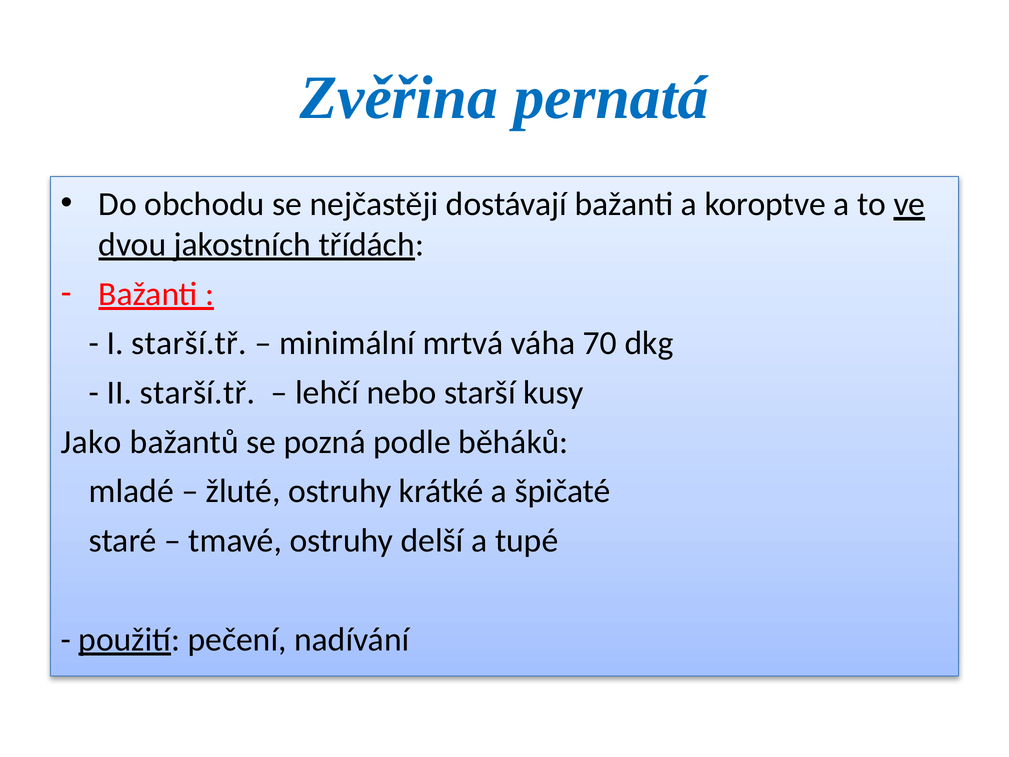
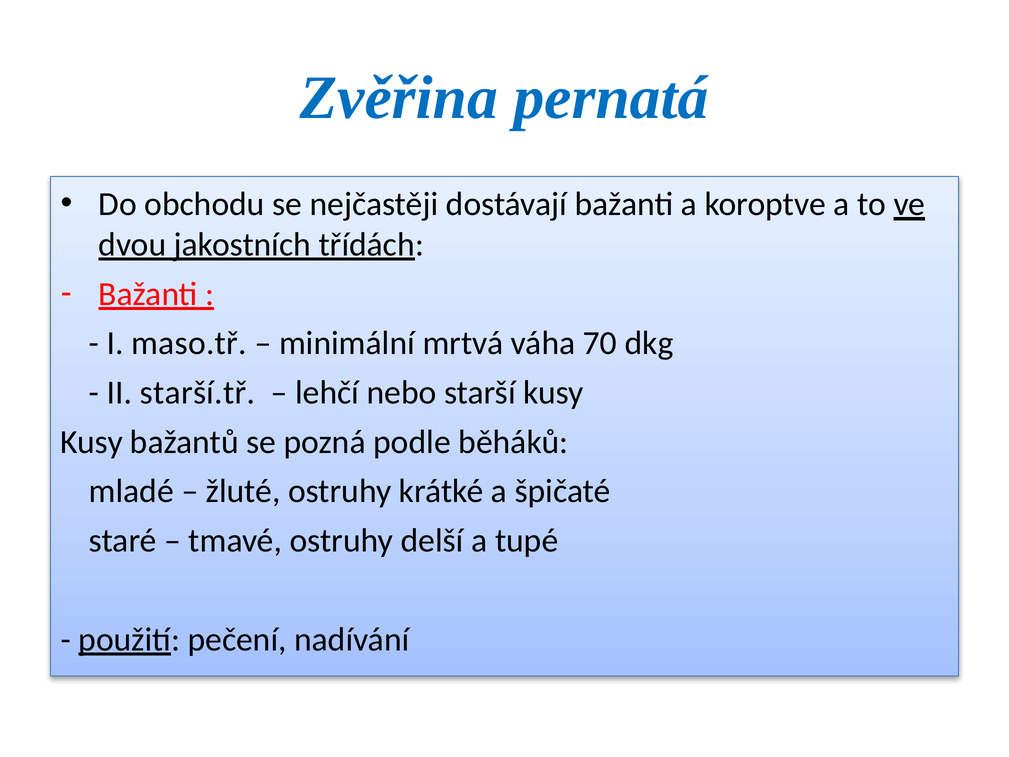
I starší.tř: starší.tř -> maso.tř (189, 343)
Jako: Jako -> Kusy (92, 442)
